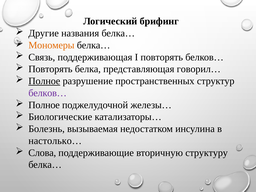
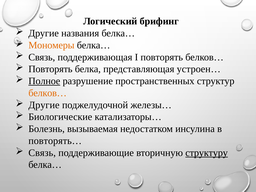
говорил…: говорил… -> устроен… (199, 69)
белков… colour: purple -> orange (48, 93)
Полное: Полное -> Другие (44, 105)
настолько…: настолько… -> повторять… (55, 141)
Слова: Слова -> Связь (42, 153)
структуру underline: none -> present (207, 153)
